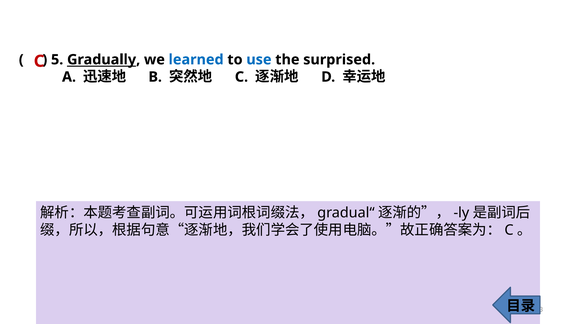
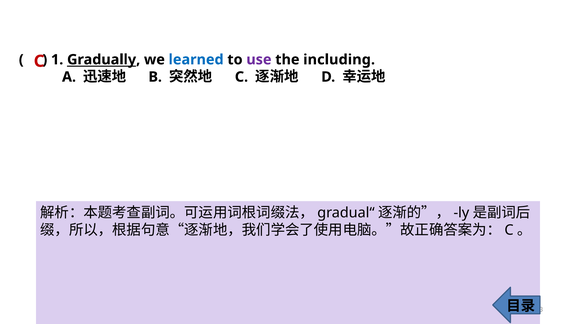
5: 5 -> 1 (57, 60)
use colour: blue -> purple (259, 60)
surprised: surprised -> including (339, 60)
